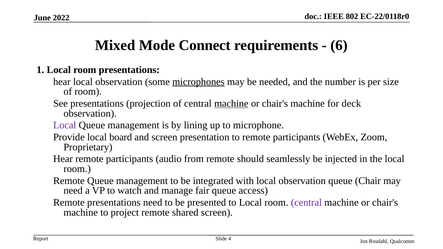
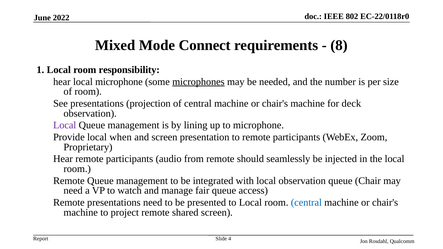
6: 6 -> 8 (339, 45)
room presentations: presentations -> responsibility (129, 70)
hear local observation: observation -> microphone (119, 82)
machine underline: present -> none (231, 104)
board: board -> when (121, 137)
central colour: purple -> blue (306, 203)
